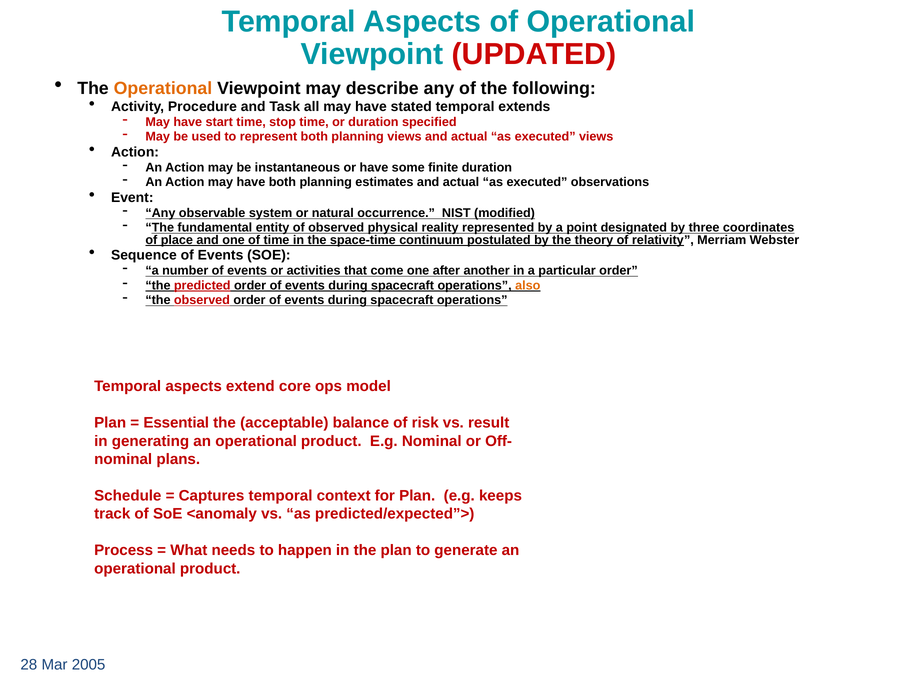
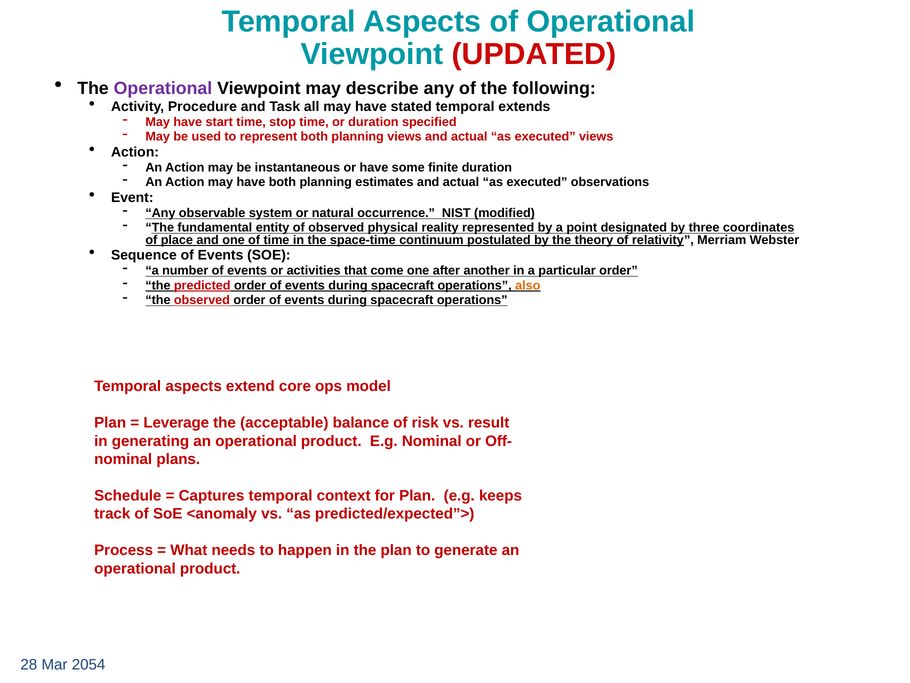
Operational colour: orange -> purple (163, 88)
Essential: Essential -> Leverage (176, 423)
2005: 2005 -> 2054 (89, 664)
